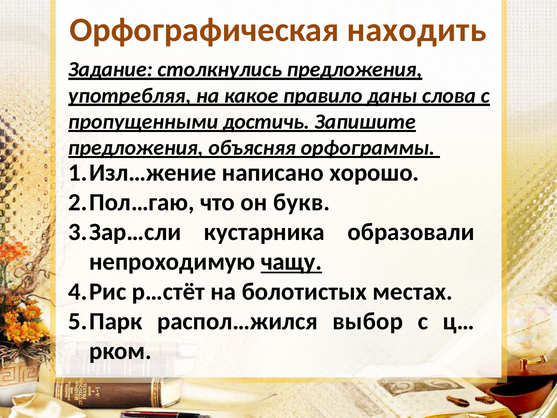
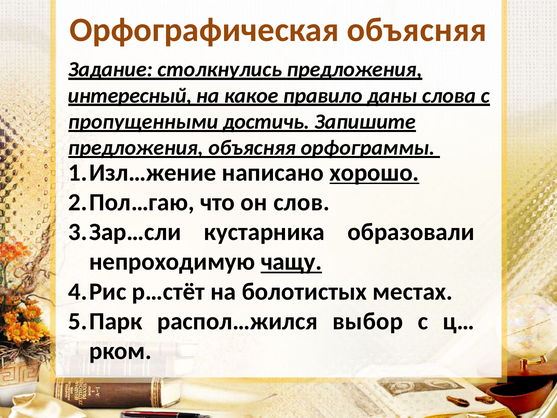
Орфографическая находить: находить -> объясняя (417, 30)
употребляя: употребляя -> интересный (130, 95)
хорошо underline: none -> present (374, 173)
букв: букв -> слов (302, 202)
